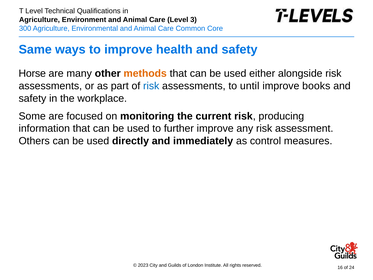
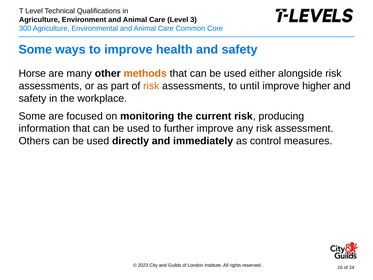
Same: Same -> Some (35, 49)
risk colour: blue -> orange (151, 86)
books: books -> higher (316, 86)
